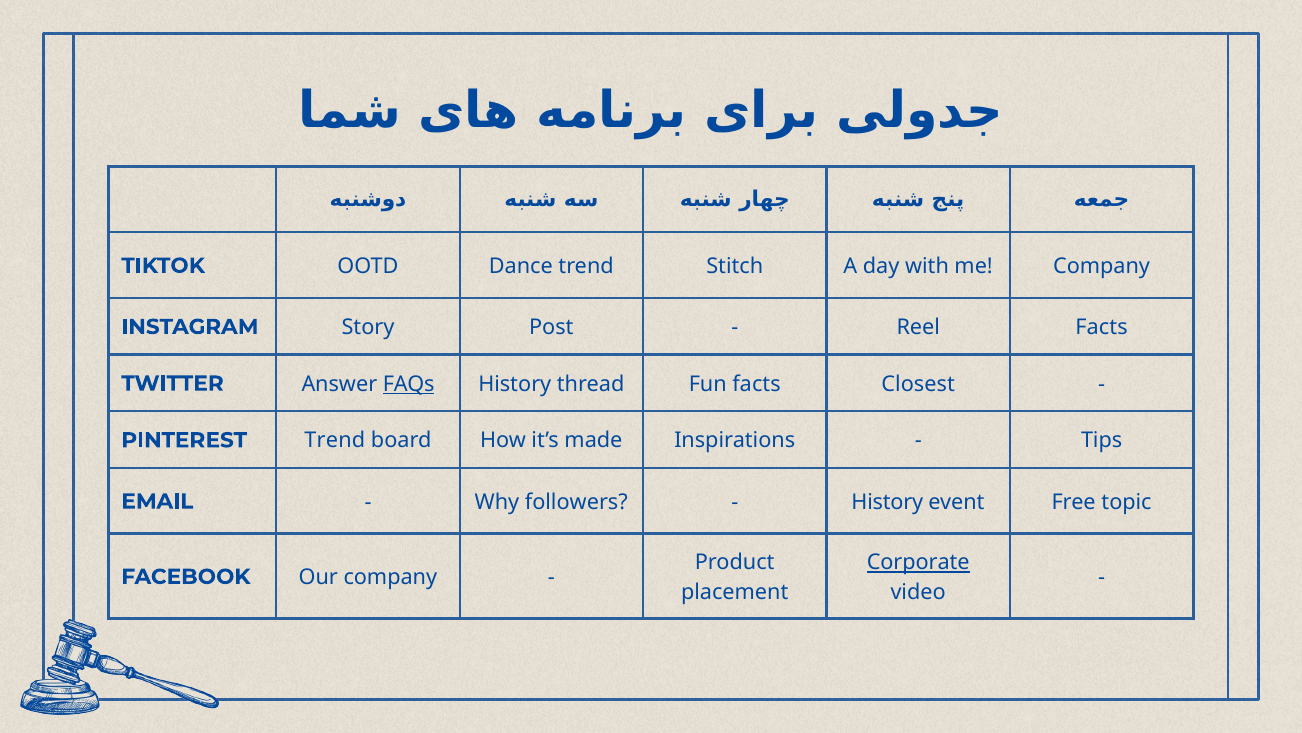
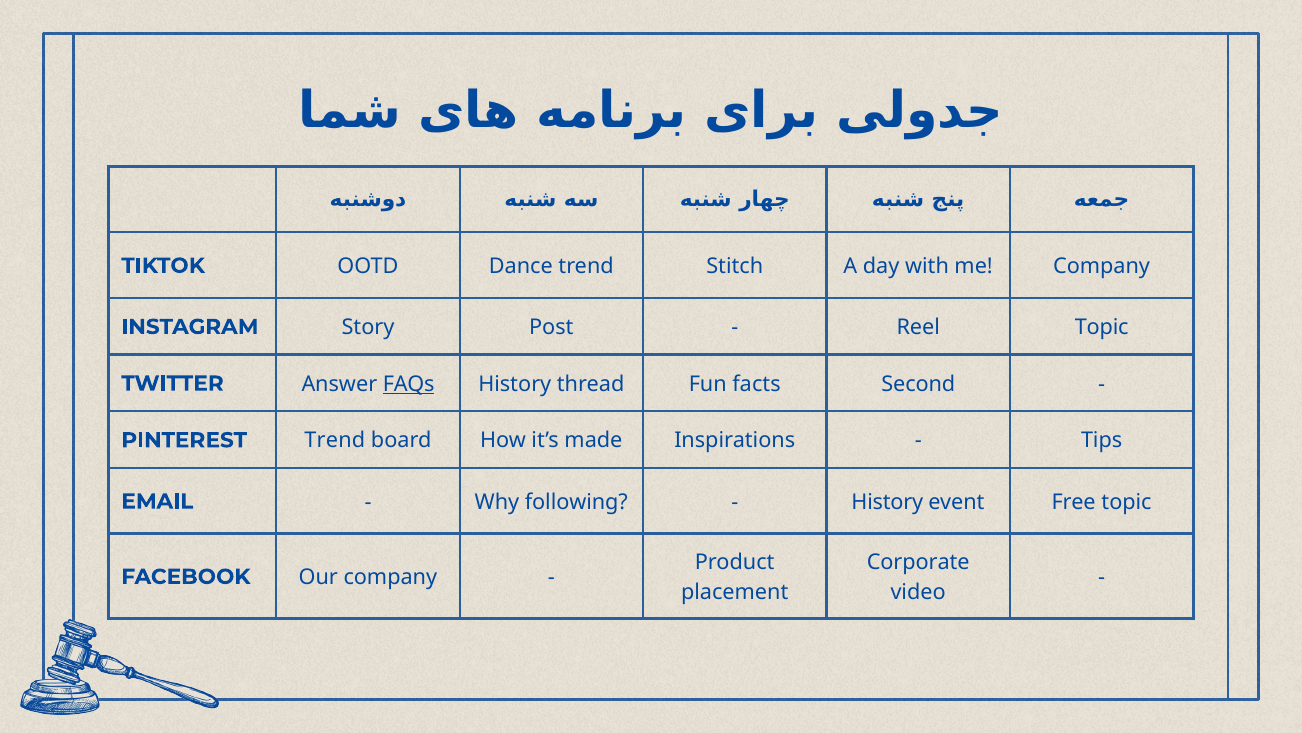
Reel Facts: Facts -> Topic (1102, 327)
Closest: Closest -> Second (918, 384)
followers: followers -> following (576, 502)
Corporate underline: present -> none (918, 562)
